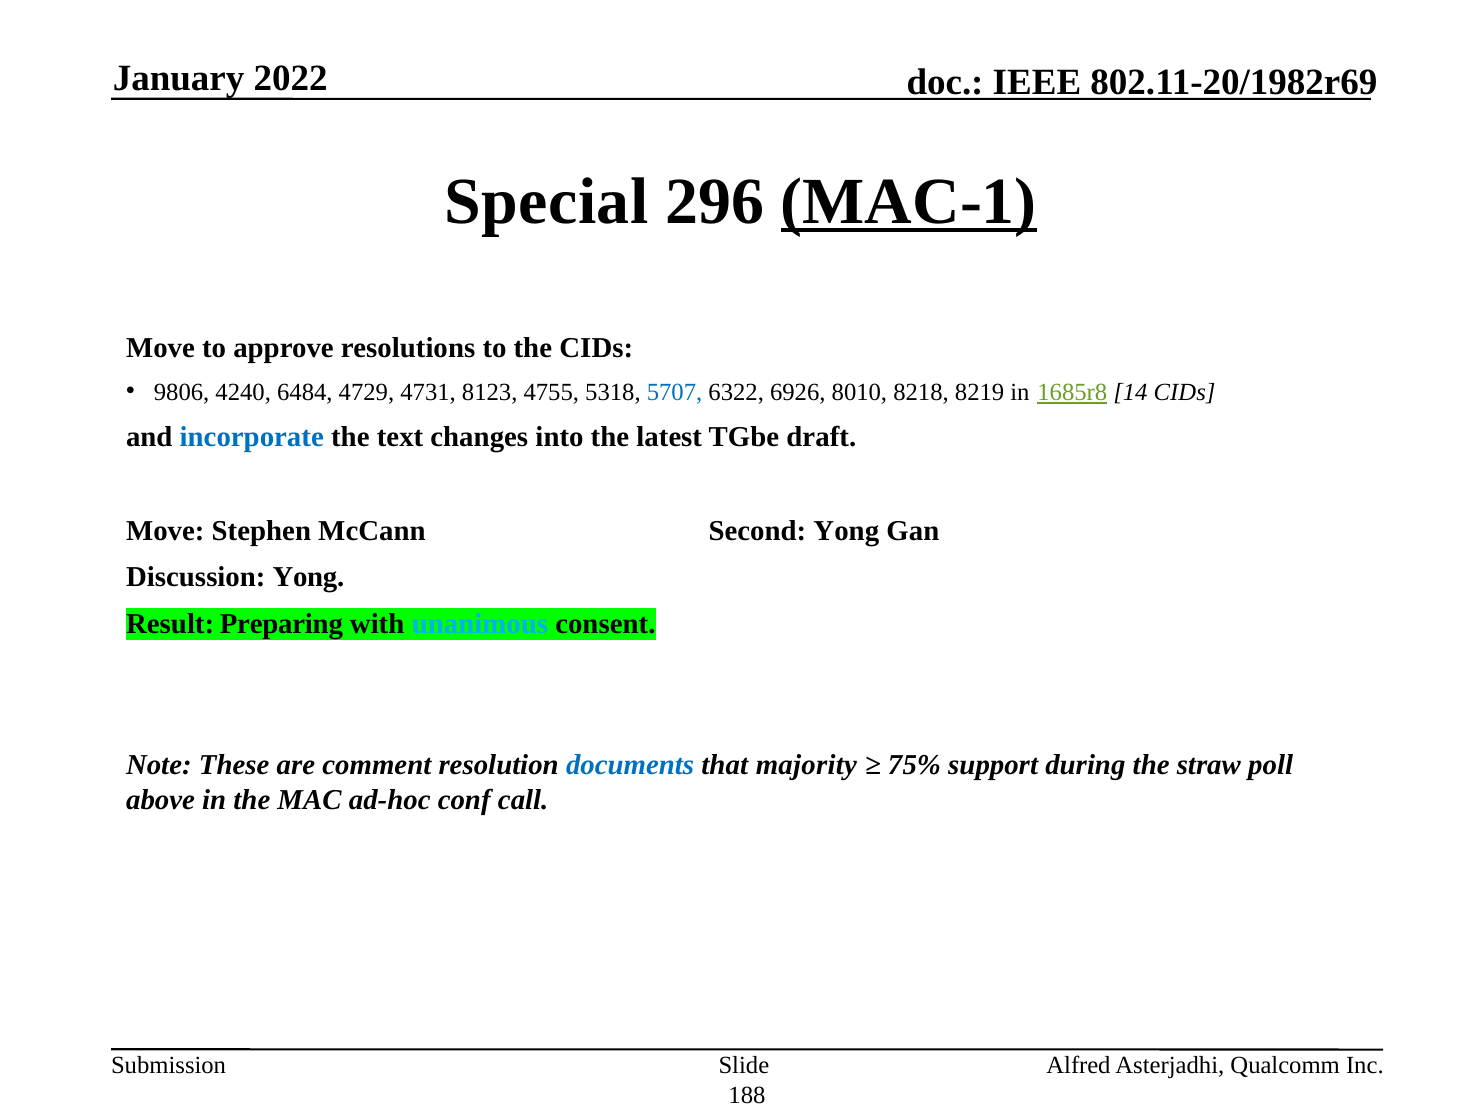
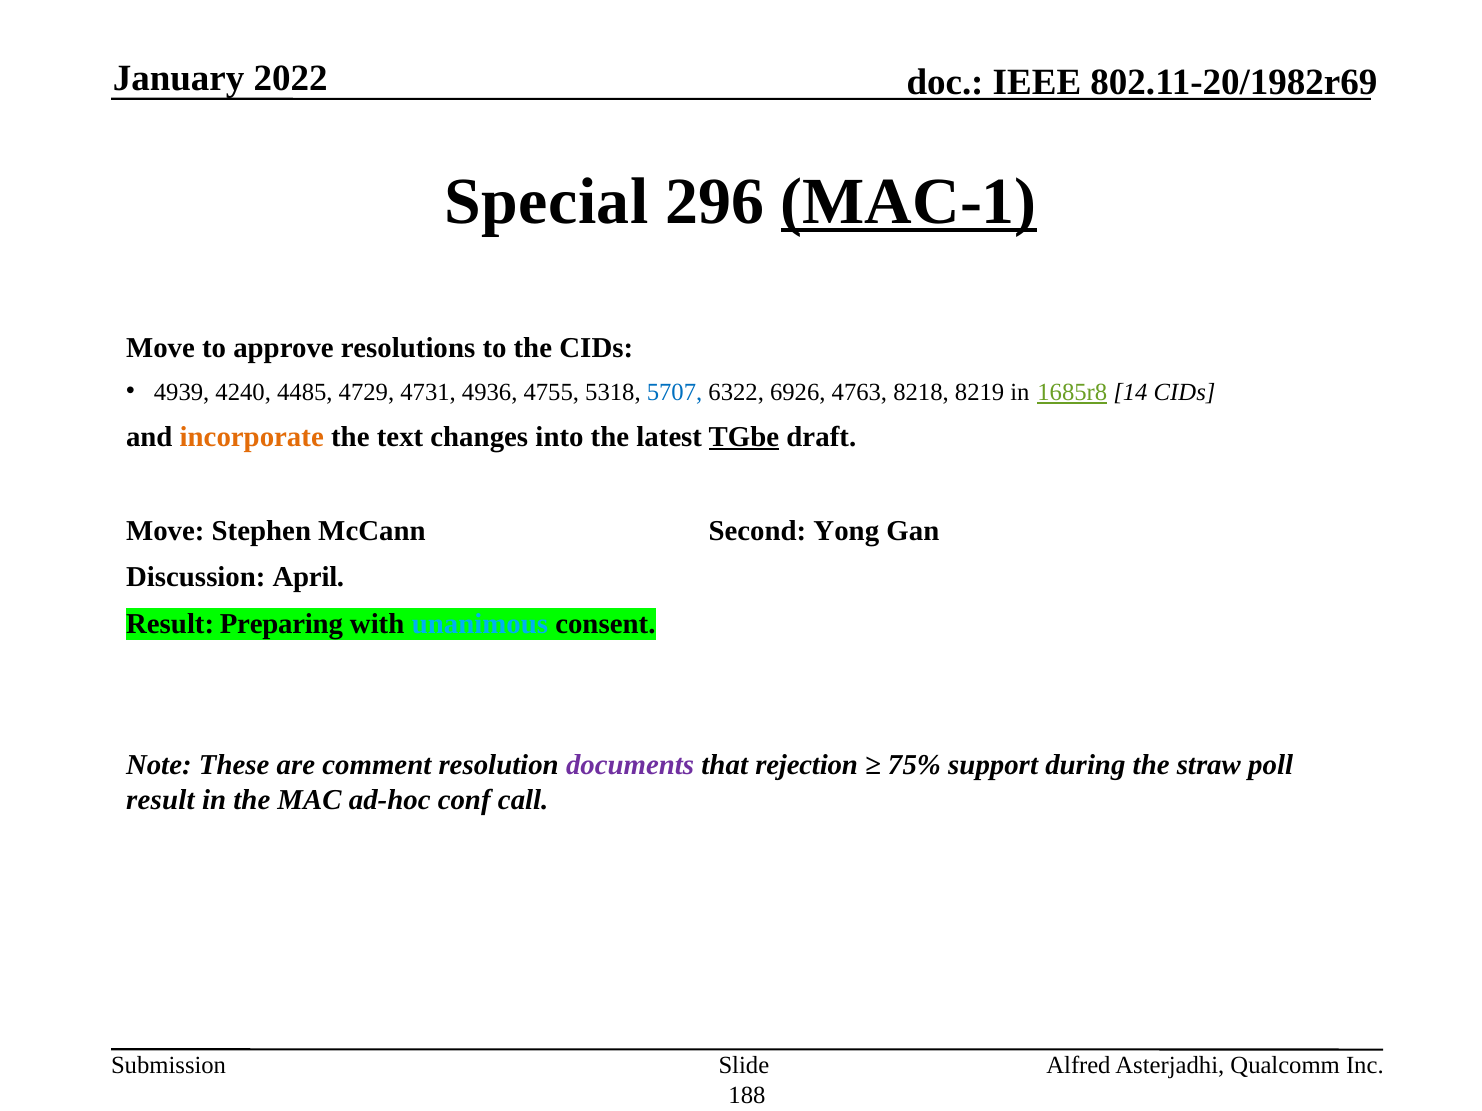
9806: 9806 -> 4939 (182, 392)
6484: 6484 -> 4485 (305, 392)
8123: 8123 -> 4936 (490, 392)
8010: 8010 -> 4763 (859, 392)
incorporate colour: blue -> orange (252, 437)
TGbe underline: none -> present (744, 437)
Discussion Yong: Yong -> April (308, 578)
documents colour: blue -> purple (630, 766)
majority: majority -> rejection (807, 766)
above: above -> result (160, 800)
